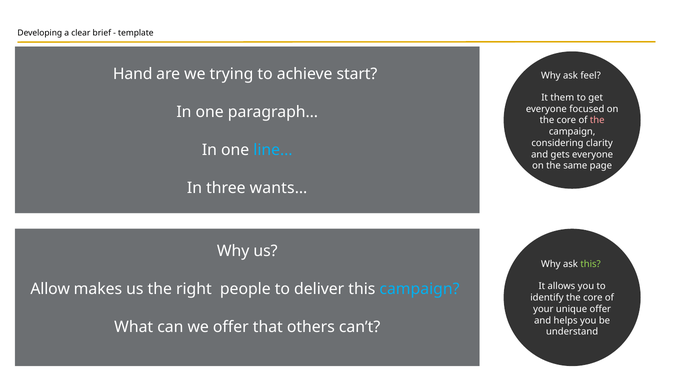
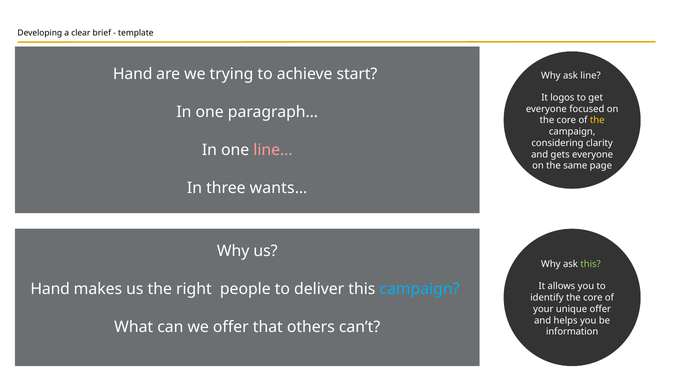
feel: feel -> line (591, 76)
them: them -> logos (562, 97)
the colour: pink -> yellow (597, 120)
line… colour: light blue -> pink (273, 150)
Allow: Allow -> Hand (50, 289)
understand: understand -> information (572, 331)
